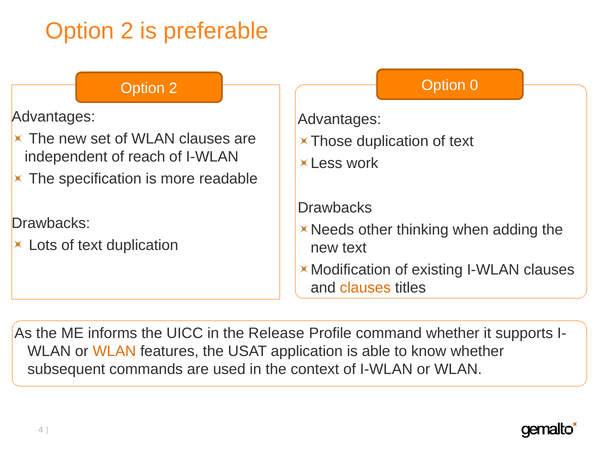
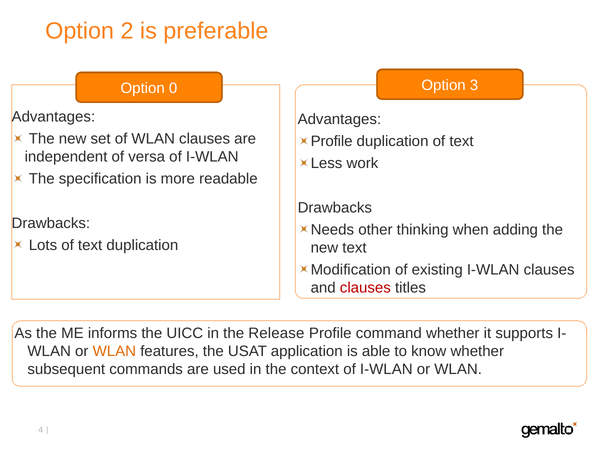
2: 2 -> 0 (173, 88)
0: 0 -> 3 (474, 85)
Those: Those -> Profile (332, 142)
reach: reach -> versa (147, 157)
clauses colour: orange -> red (365, 288)
